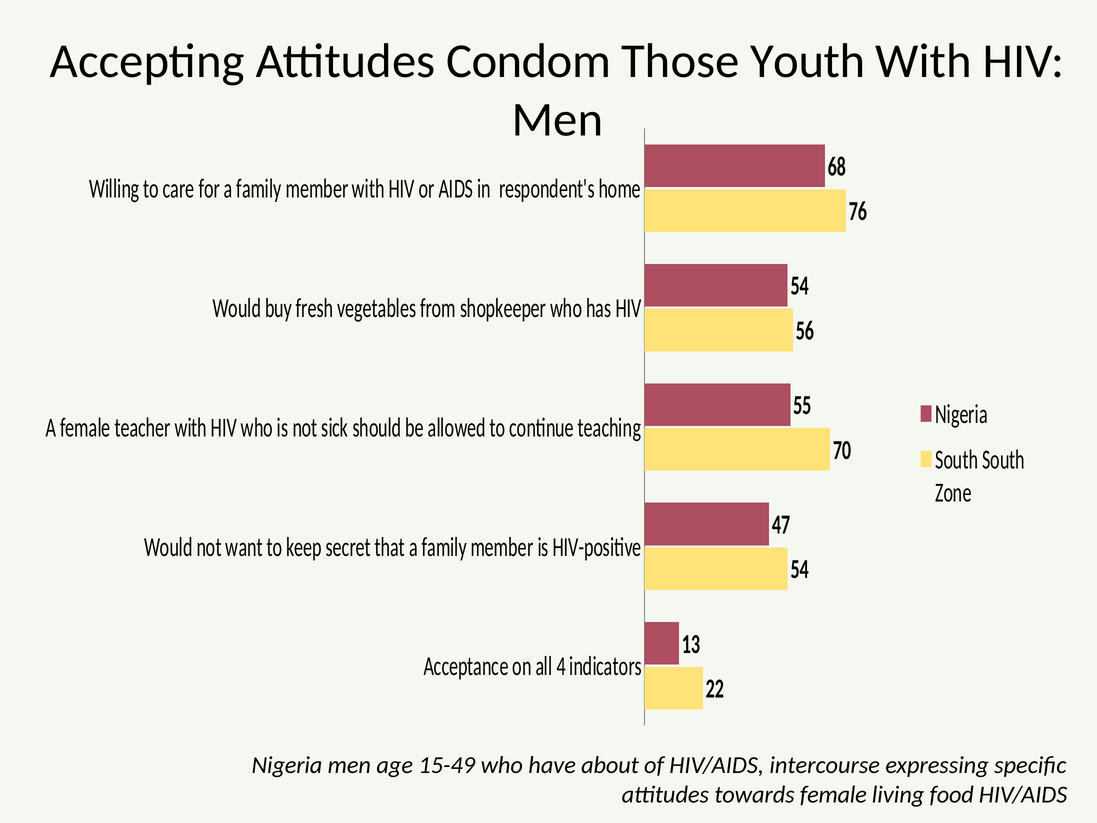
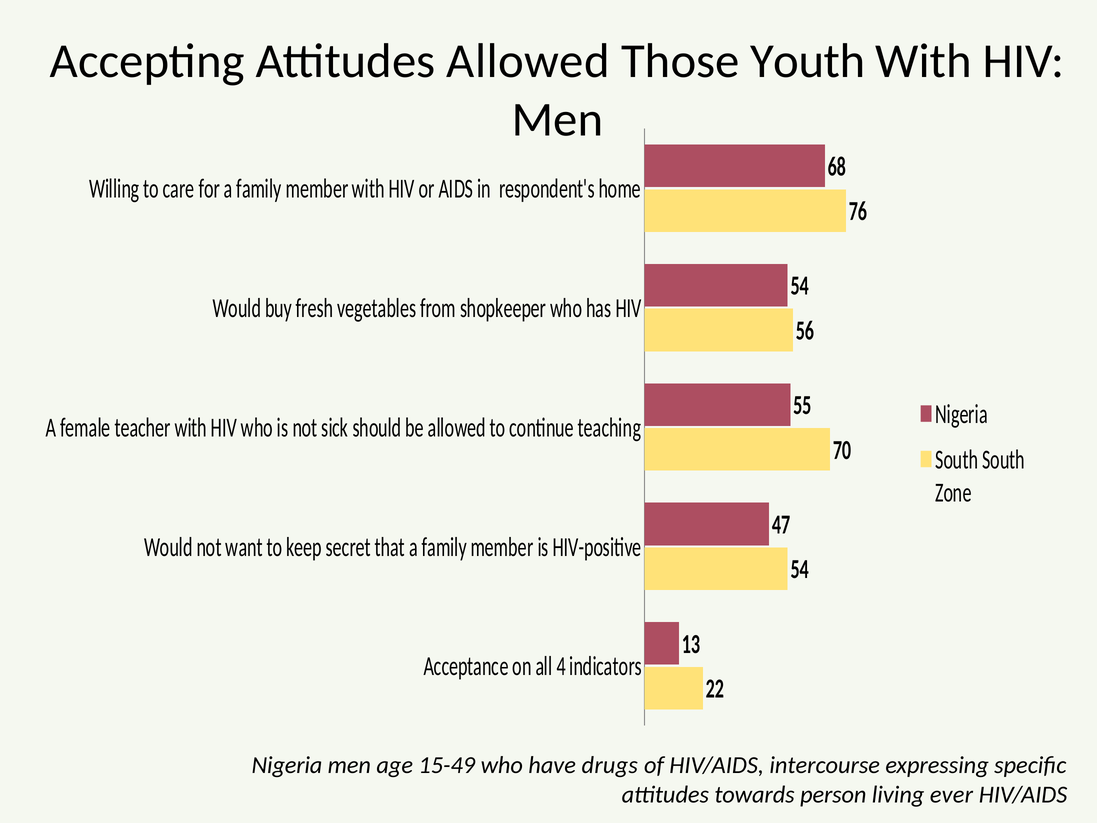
Attitudes Condom: Condom -> Allowed (528, 61)
about: about -> drugs (610, 765)
towards female: female -> person (833, 794)
food: food -> ever (951, 794)
